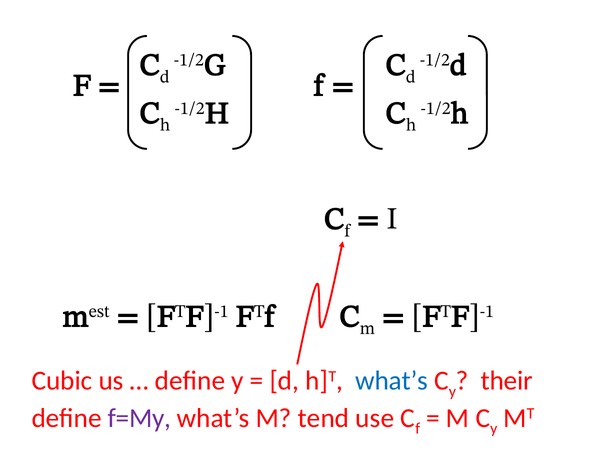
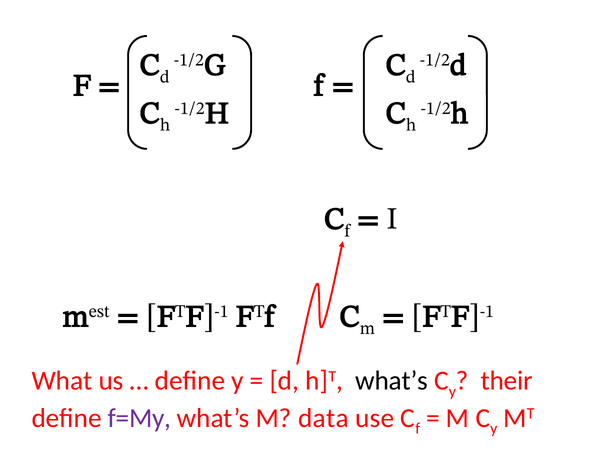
Cubic: Cubic -> What (62, 380)
what’s colour: blue -> black (392, 380)
tend: tend -> data (323, 417)
